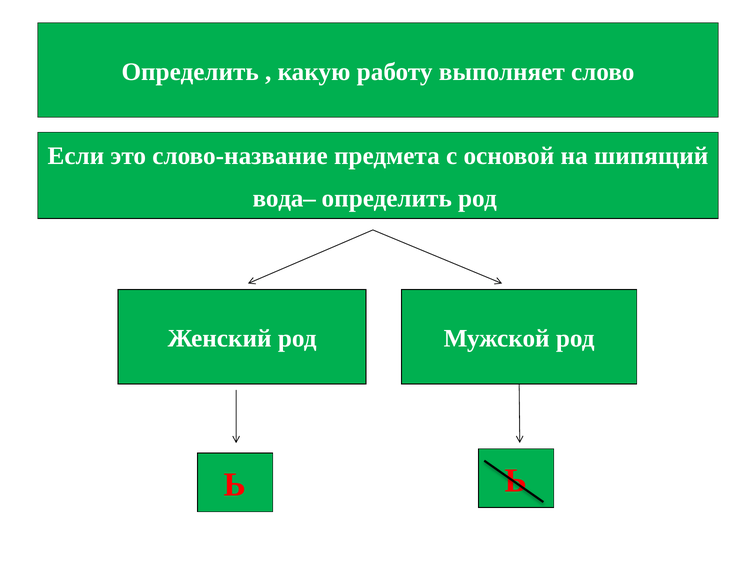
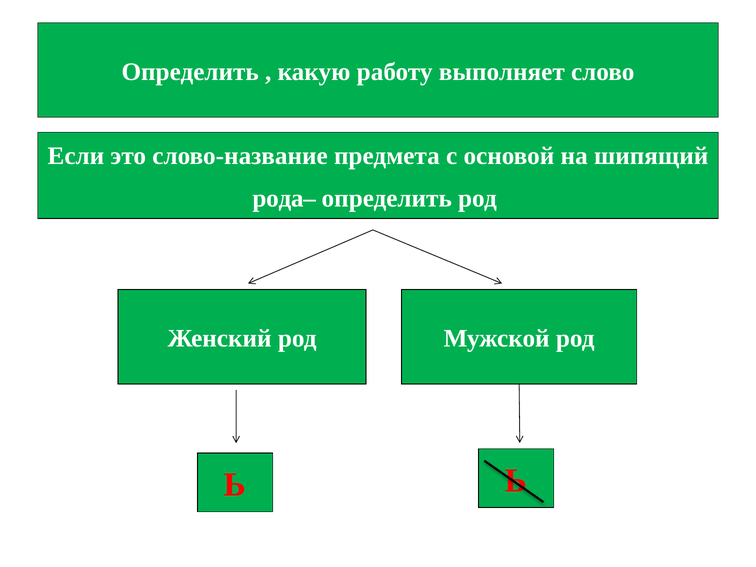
вода–: вода– -> рода– (284, 199)
